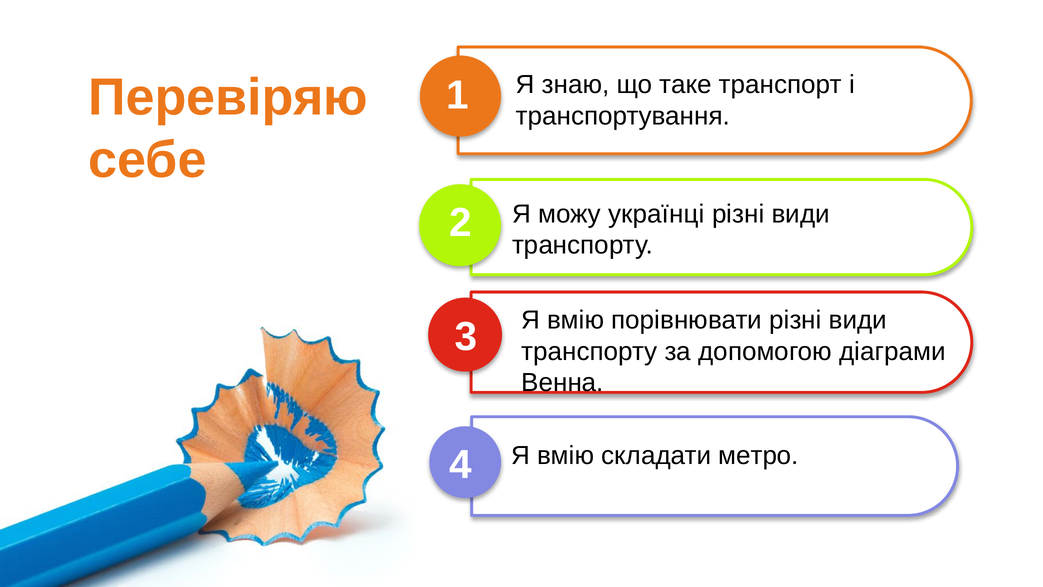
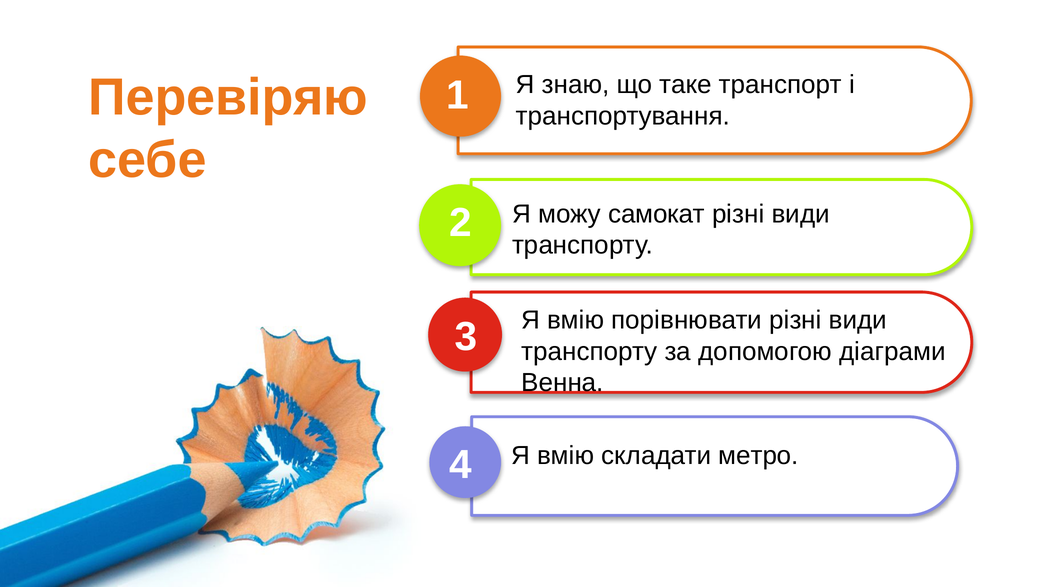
українці: українці -> самокат (657, 214)
